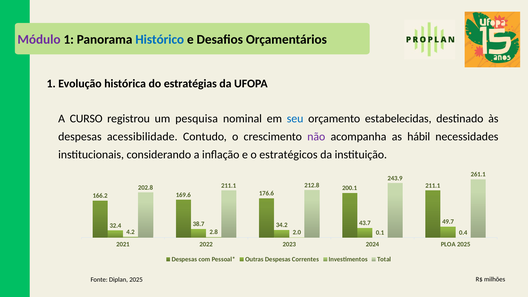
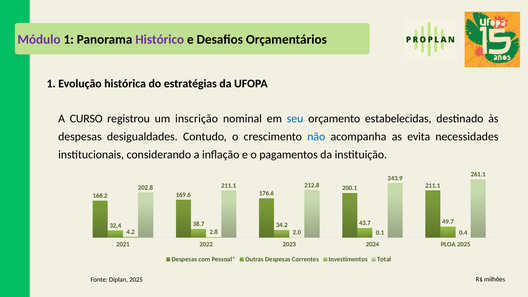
Histórico colour: blue -> purple (160, 40)
pesquisa: pesquisa -> inscrição (197, 119)
acessibilidade: acessibilidade -> desigualdades (142, 137)
não colour: purple -> blue (316, 137)
hábil: hábil -> evita (419, 137)
estratégicos: estratégicos -> pagamentos (289, 154)
